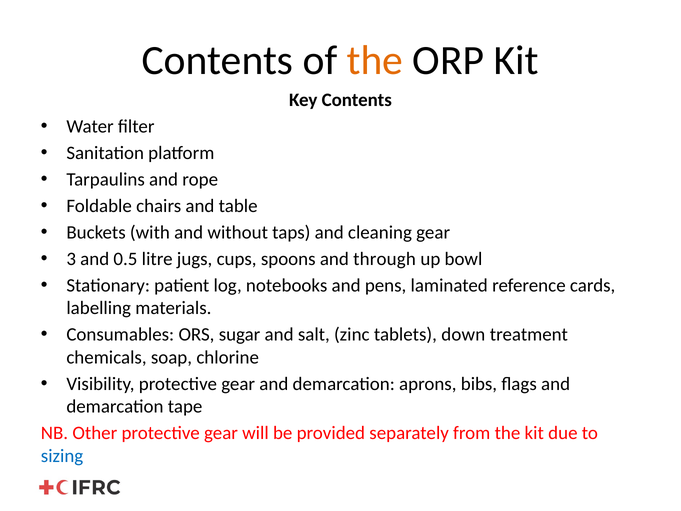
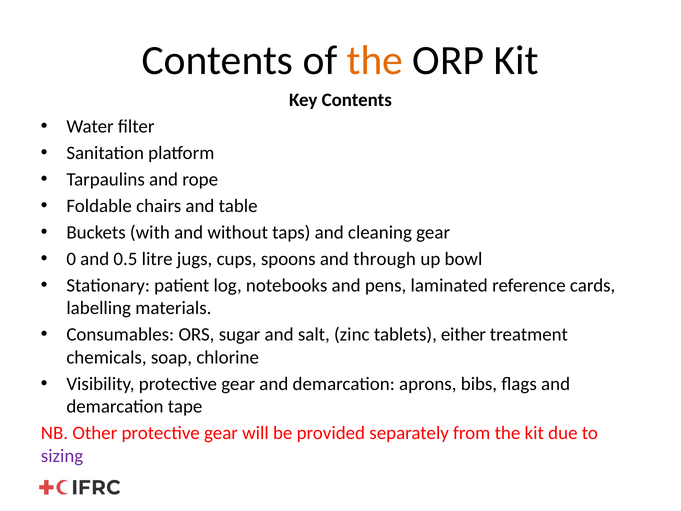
3: 3 -> 0 (71, 259)
down: down -> either (463, 334)
sizing colour: blue -> purple (62, 456)
